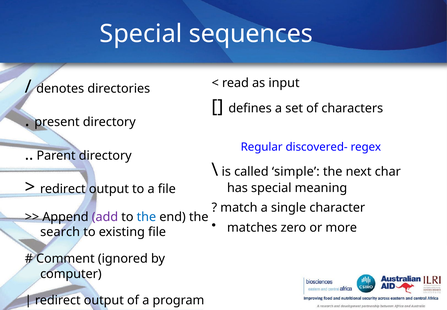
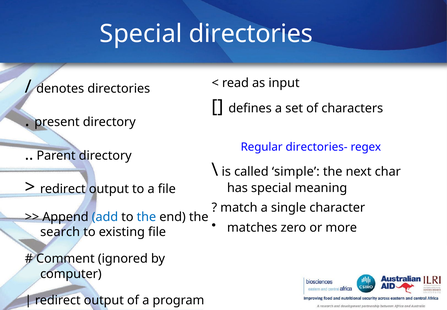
Special sequences: sequences -> directories (251, 34)
discovered-: discovered- -> directories- (317, 147)
add colour: purple -> blue (105, 217)
